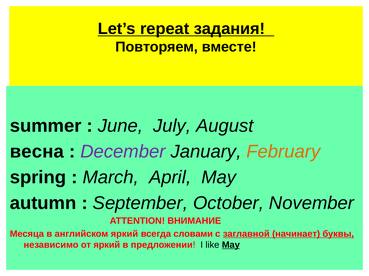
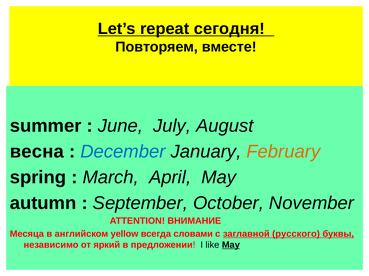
задания: задания -> сегодня (229, 29)
December colour: purple -> blue (123, 152)
английском яркий: яркий -> yellow (125, 234)
начинает: начинает -> русского (296, 234)
